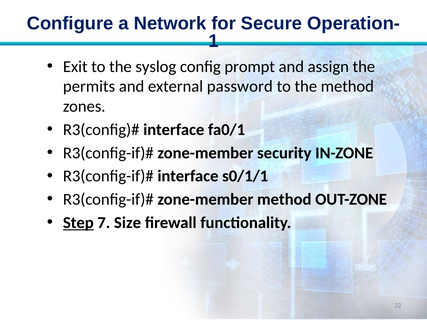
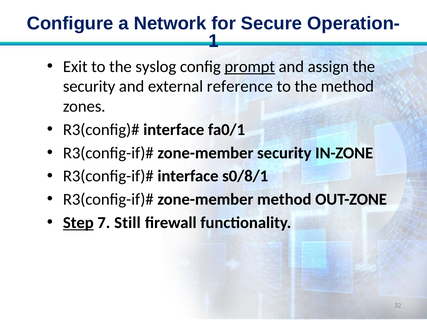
prompt underline: none -> present (250, 67)
permits: permits -> security (89, 87)
password: password -> reference (240, 87)
s0/1/1: s0/1/1 -> s0/8/1 (245, 176)
Size: Size -> Still (127, 223)
